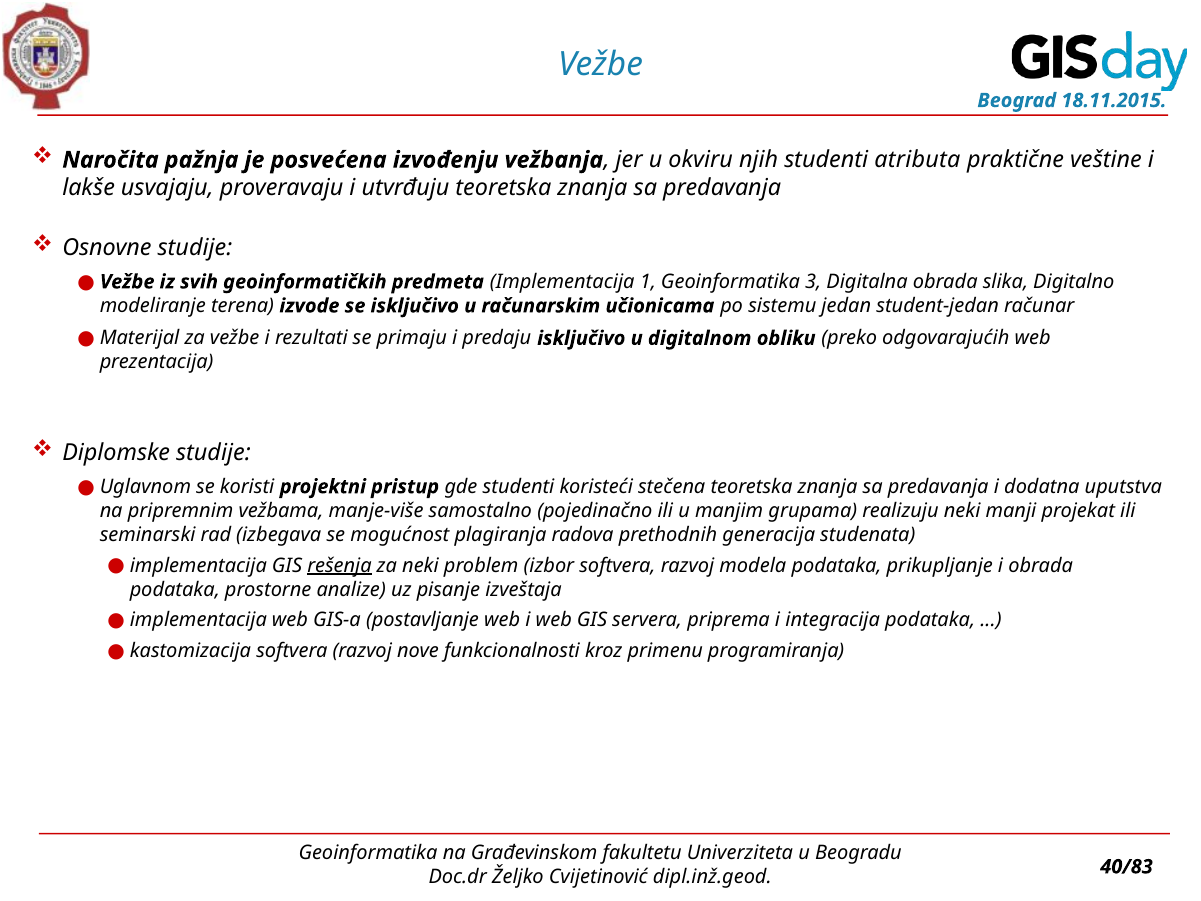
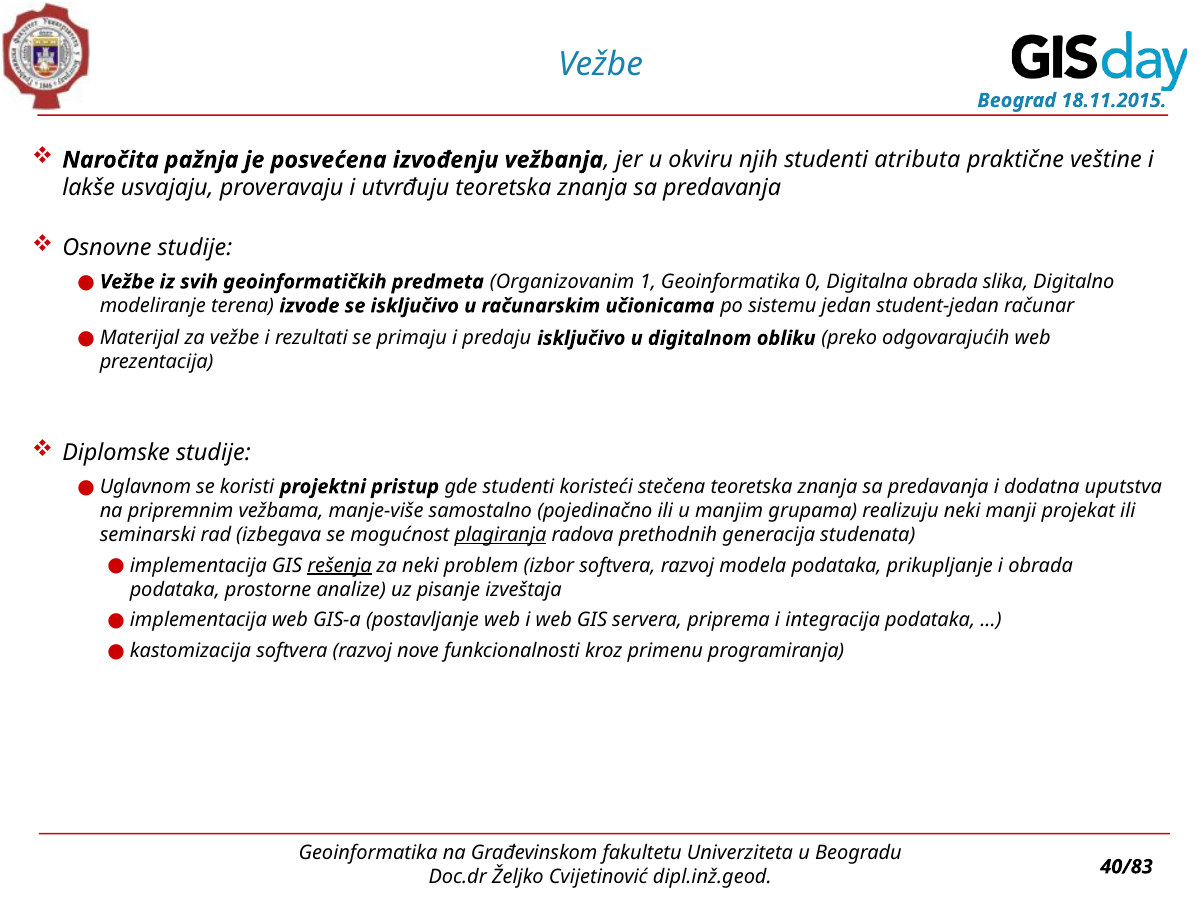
predmeta Implementacija: Implementacija -> Organizovanim (562, 282)
3: 3 -> 0 (813, 282)
plagiranja underline: none -> present (500, 535)
